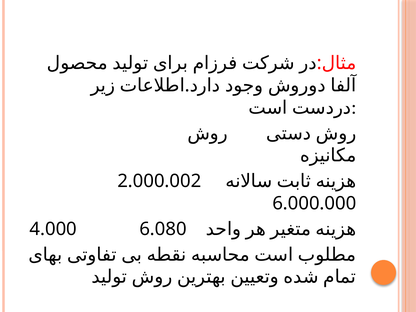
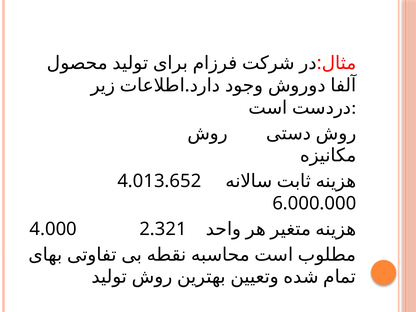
2.000.002: 2.000.002 -> 4.013.652 (159, 181)
6.080: 6.080 -> 2.321 (163, 229)
